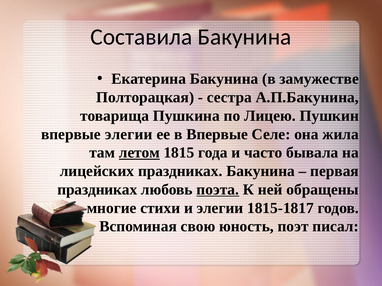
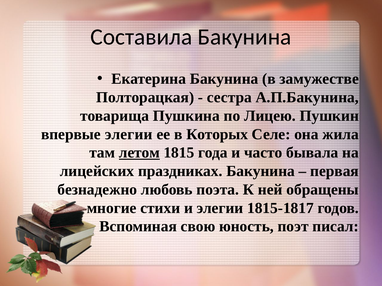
в Впервые: Впервые -> Которых (217, 134)
праздниках: праздниках -> безнадежно (97, 190)
поэта underline: present -> none (218, 190)
